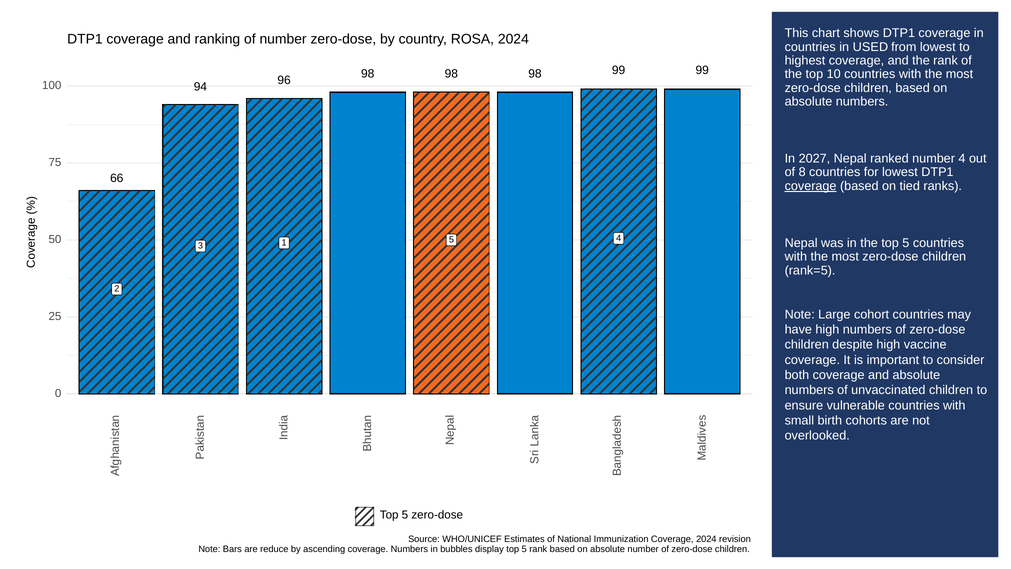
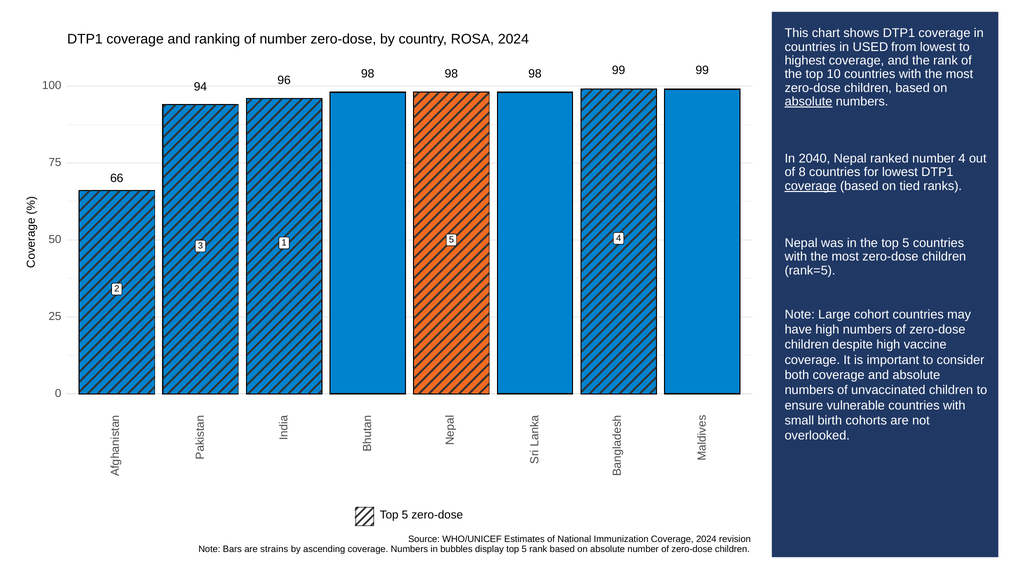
absolute underline: none -> present (808, 101)
2027: 2027 -> 2040 (814, 159)
reduce: reduce -> strains (274, 549)
